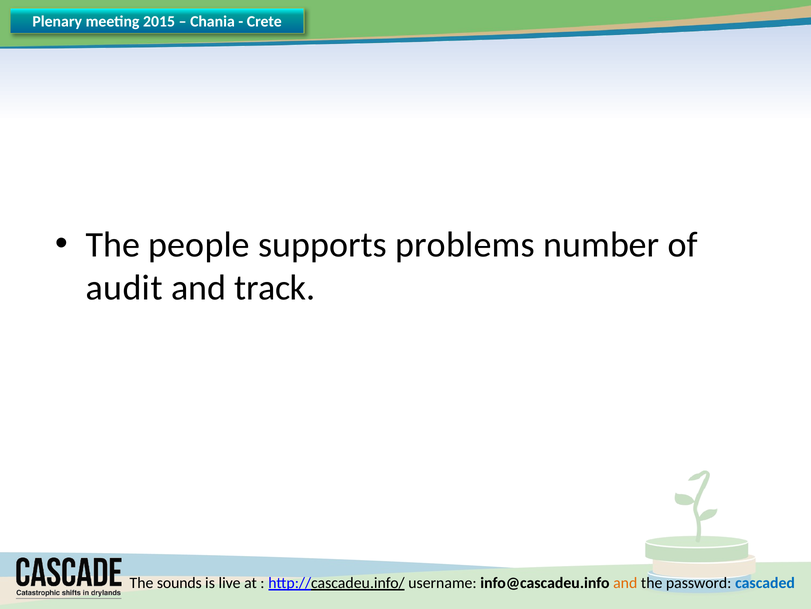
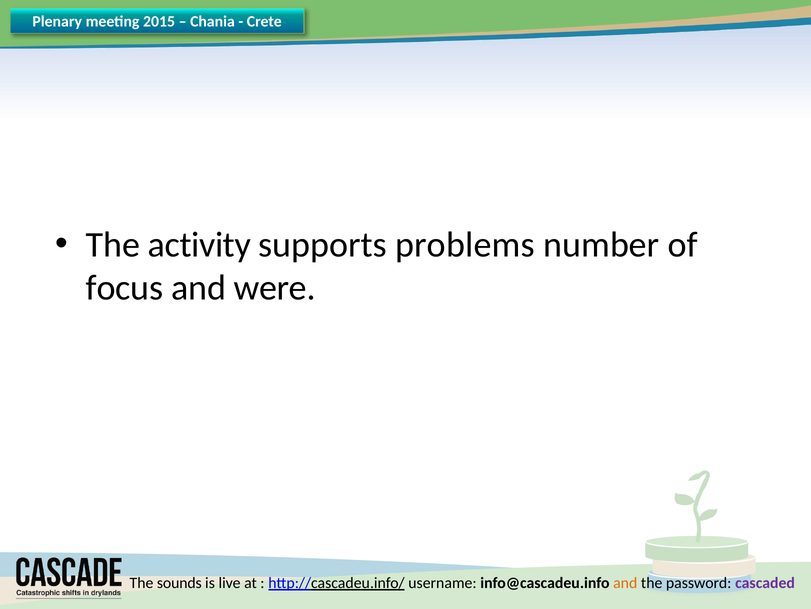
people: people -> activity (199, 244)
audit: audit -> focus (125, 288)
track: track -> were (275, 288)
cascaded colour: blue -> purple (765, 582)
